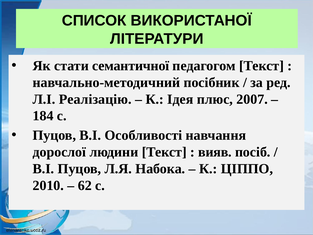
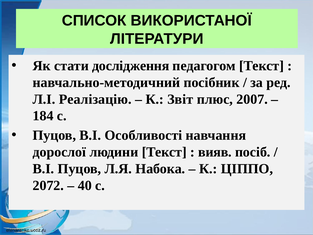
семантичної: семантичної -> дослідження (131, 66)
Ідея: Ідея -> Звіт (180, 99)
2010: 2010 -> 2072 (48, 185)
62: 62 -> 40 (85, 185)
